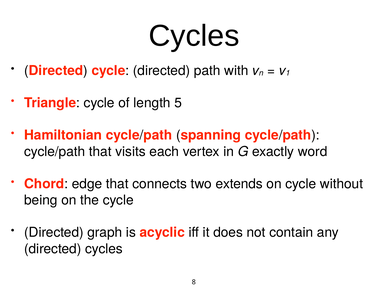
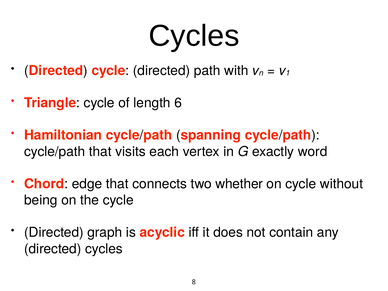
5: 5 -> 6 (178, 103)
extends: extends -> whether (239, 184)
